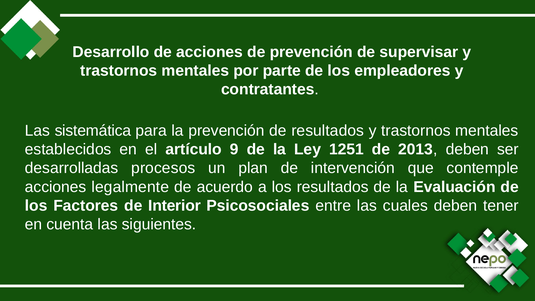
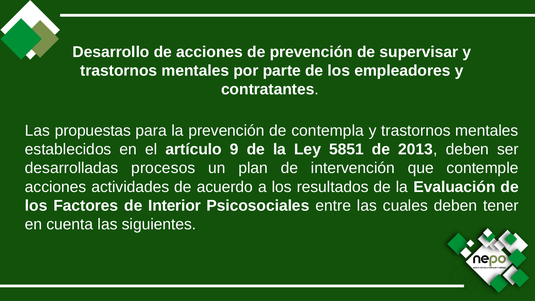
sistemática: sistemática -> propuestas (93, 131)
de resultados: resultados -> contempla (328, 131)
1251: 1251 -> 5851 (346, 149)
legalmente: legalmente -> actividades (130, 187)
